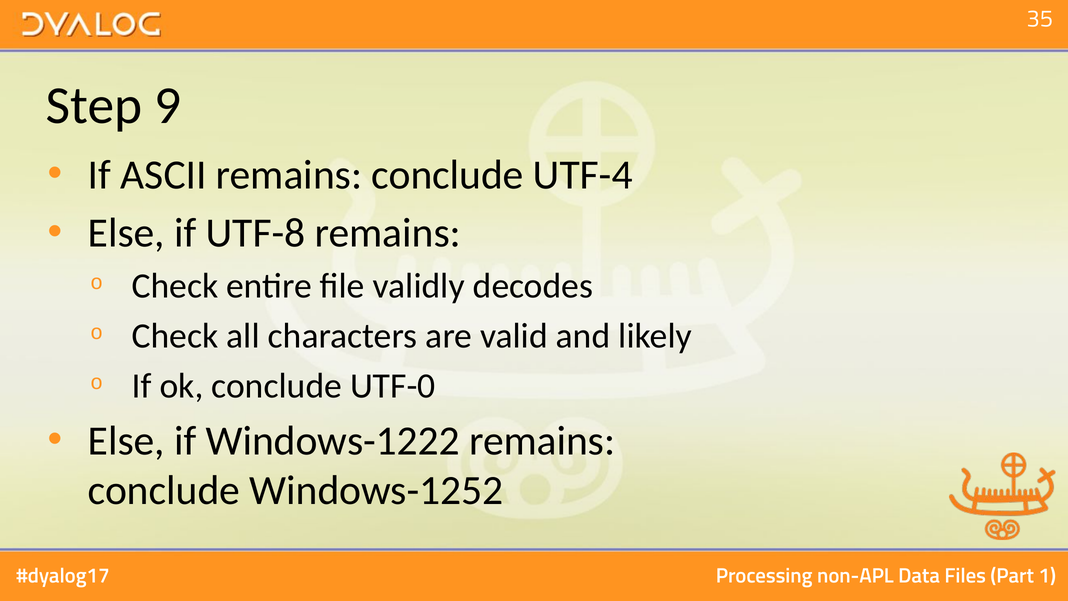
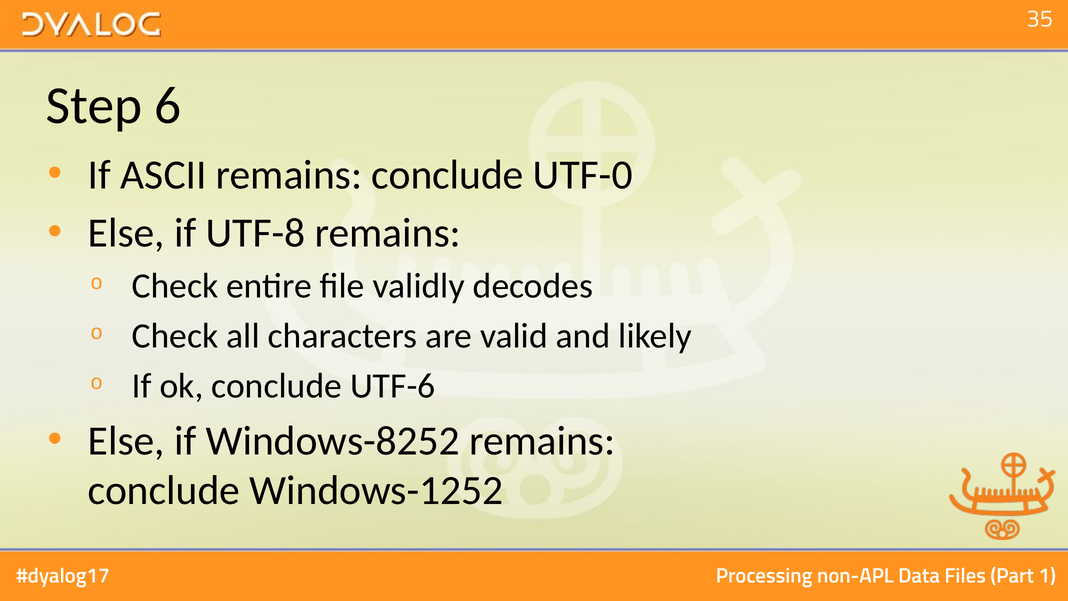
9: 9 -> 6 (168, 105)
UTF-4: UTF-4 -> UTF-0 (583, 175)
UTF-0: UTF-0 -> UTF-6 (393, 386)
Windows-1222: Windows-1222 -> Windows-8252 (333, 441)
